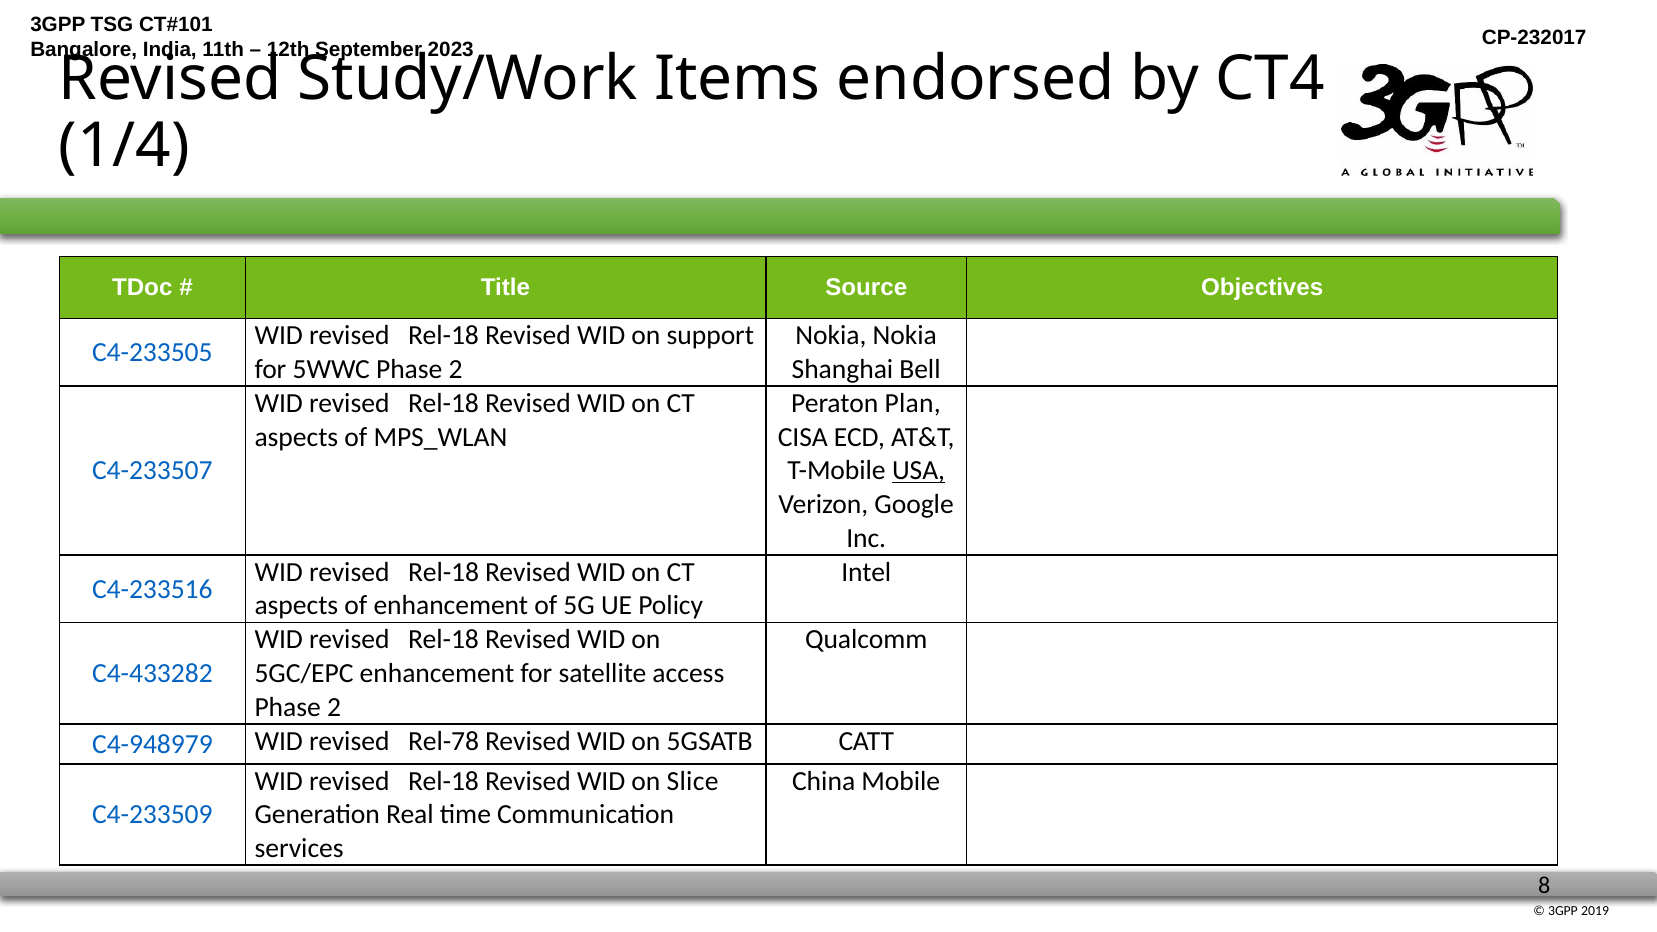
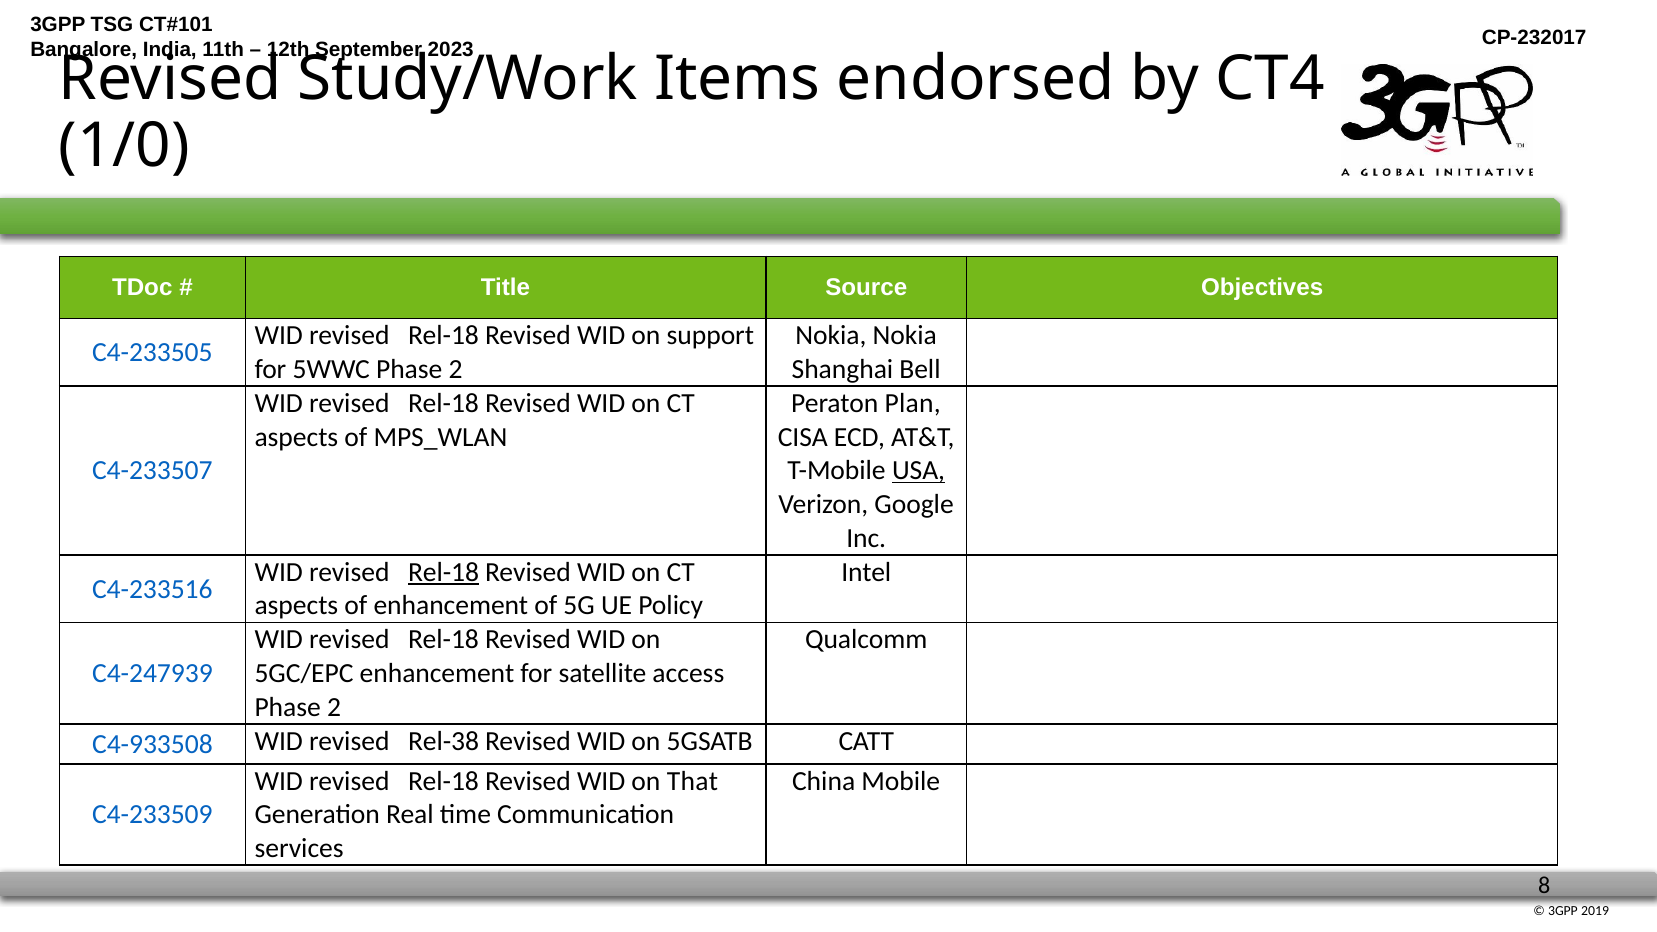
1/4: 1/4 -> 1/0 (124, 146)
Rel-18 underline: none -> present (444, 572)
C4-433282: C4-433282 -> C4-247939 (152, 673)
C4-948979: C4-948979 -> C4-933508 (152, 744)
Rel-78: Rel-78 -> Rel-38 (444, 741)
Slice: Slice -> That (693, 781)
